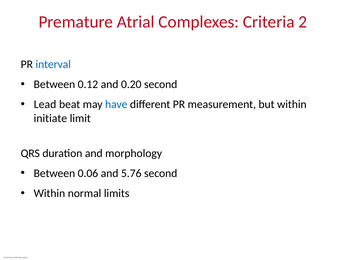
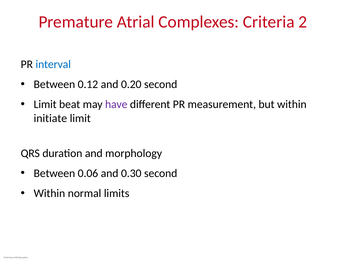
Lead: Lead -> Limit (45, 104)
have colour: blue -> purple (116, 104)
5.76: 5.76 -> 0.30 (131, 173)
